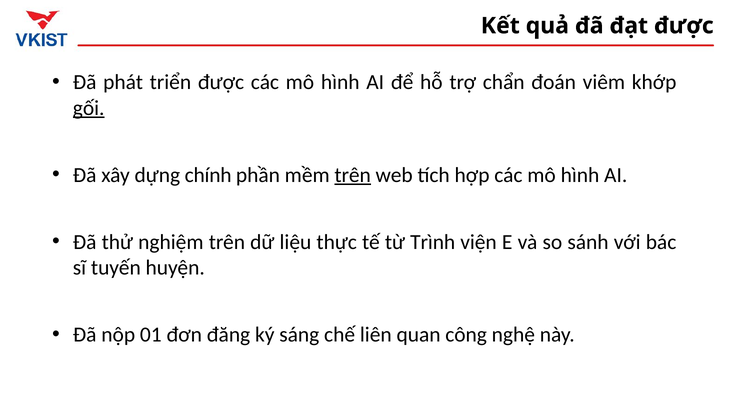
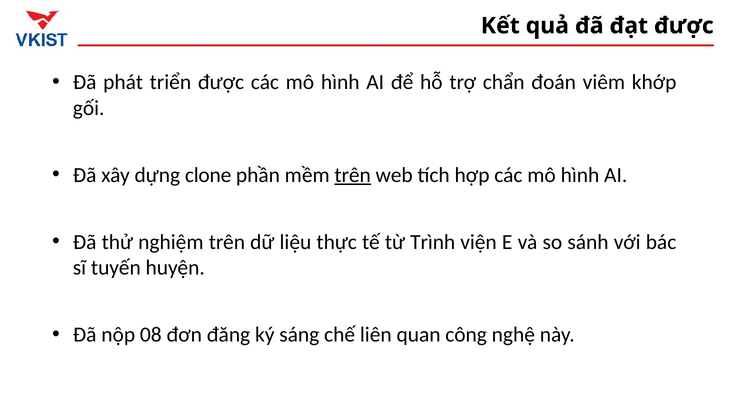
gối underline: present -> none (89, 108)
chính: chính -> clone (208, 175)
01: 01 -> 08 (151, 335)
